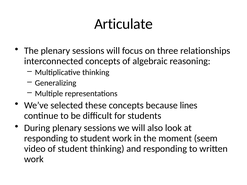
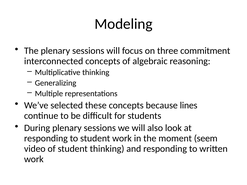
Articulate: Articulate -> Modeling (123, 24)
relationships: relationships -> commitment (205, 51)
